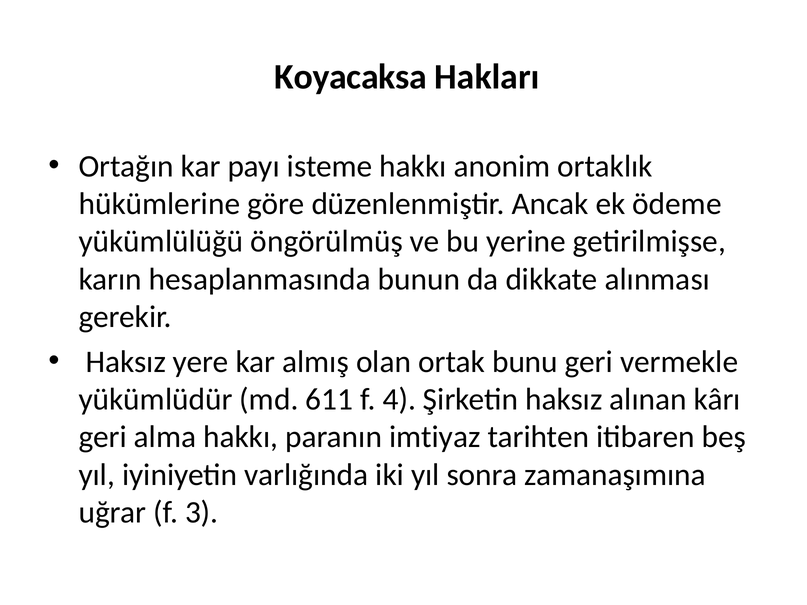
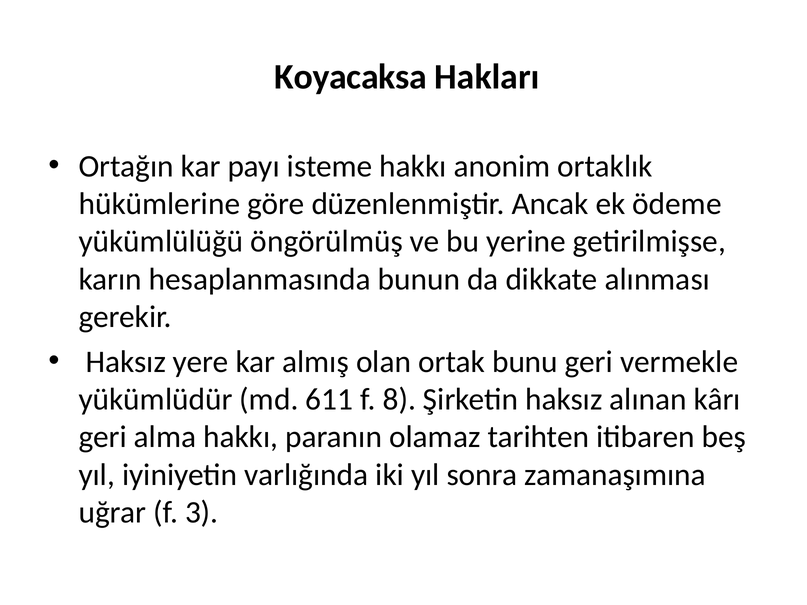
4: 4 -> 8 (399, 400)
imtiyaz: imtiyaz -> olamaz (435, 437)
